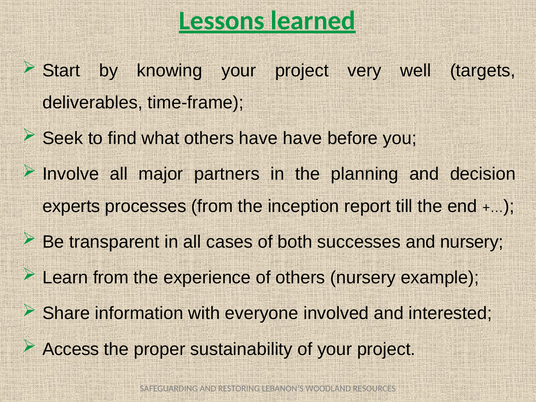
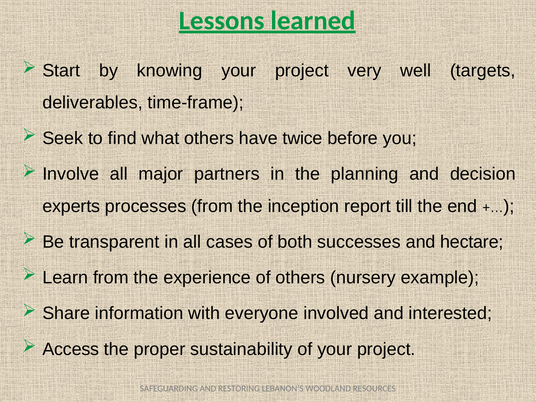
have have: have -> twice (303, 138)
and nursery: nursery -> hectare (472, 242)
